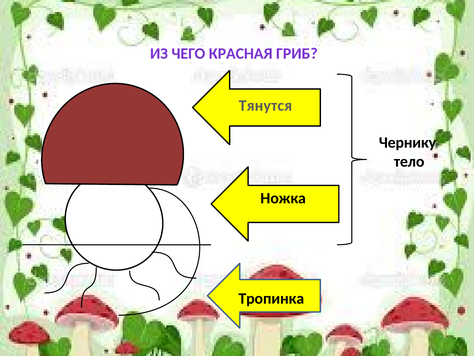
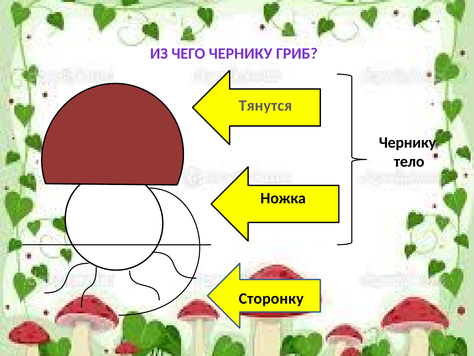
ЧЕГО КРАСНАЯ: КРАСНАЯ -> ЧЕРНИКУ (241, 54)
Тропинка: Тропинка -> Сторонку (271, 298)
